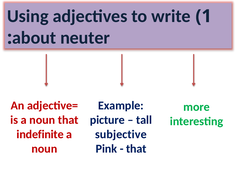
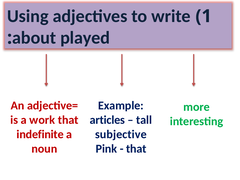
neuter: neuter -> played (85, 38)
is a noun: noun -> work (42, 120)
picture: picture -> articles (107, 120)
